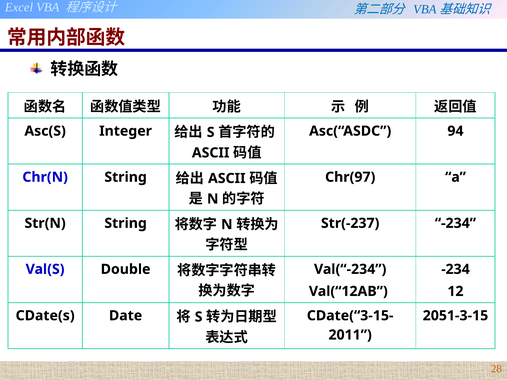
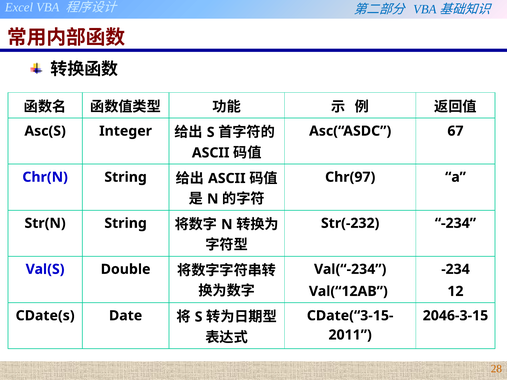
94: 94 -> 67 (455, 131)
Str(-237: Str(-237 -> Str(-232 (350, 223)
2051-3-15: 2051-3-15 -> 2046-3-15 (455, 316)
